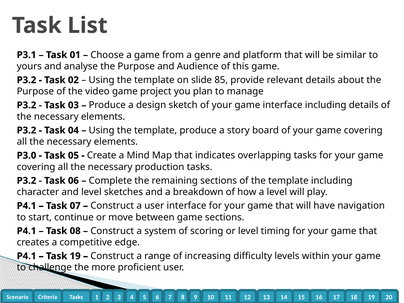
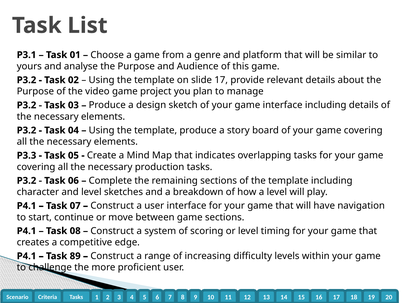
slide 85: 85 -> 17 (221, 80)
P3.0: P3.0 -> P3.3 (27, 155)
Task 19: 19 -> 89 (75, 256)
